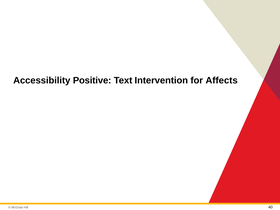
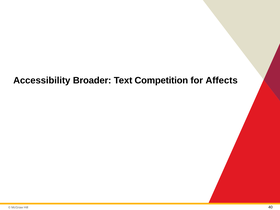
Positive: Positive -> Broader (92, 80)
Intervention: Intervention -> Competition (161, 80)
